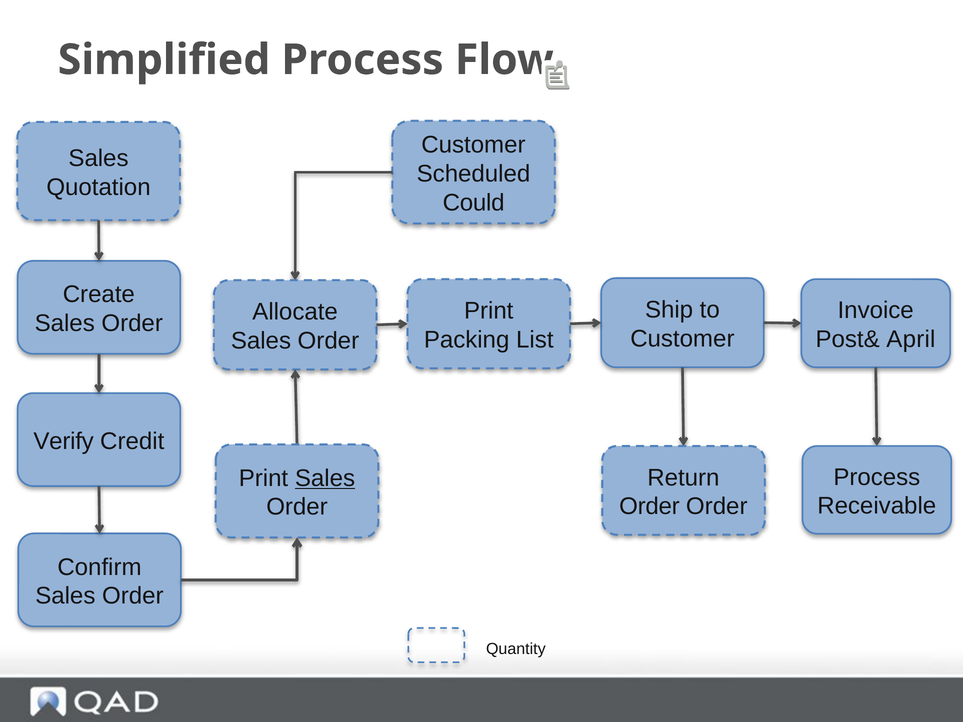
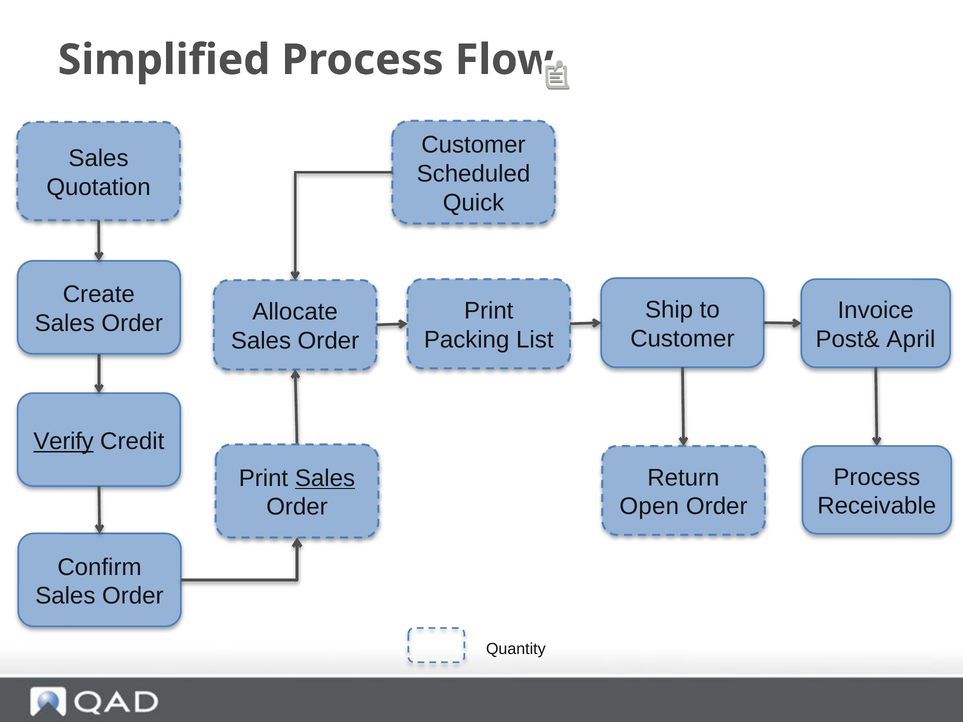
Could: Could -> Quick (474, 203)
Verify underline: none -> present (64, 441)
Order: Order -> Open (649, 507)
